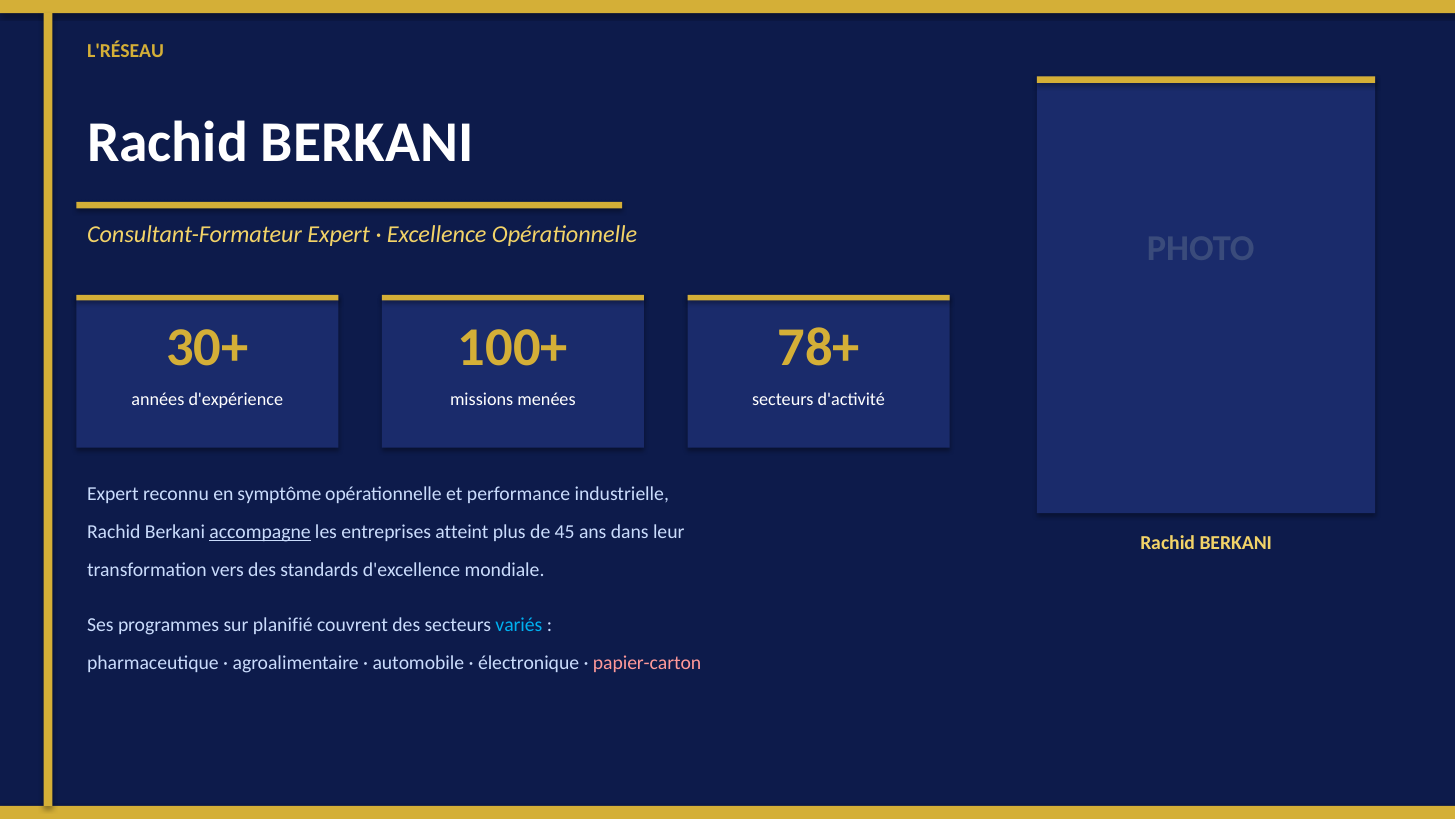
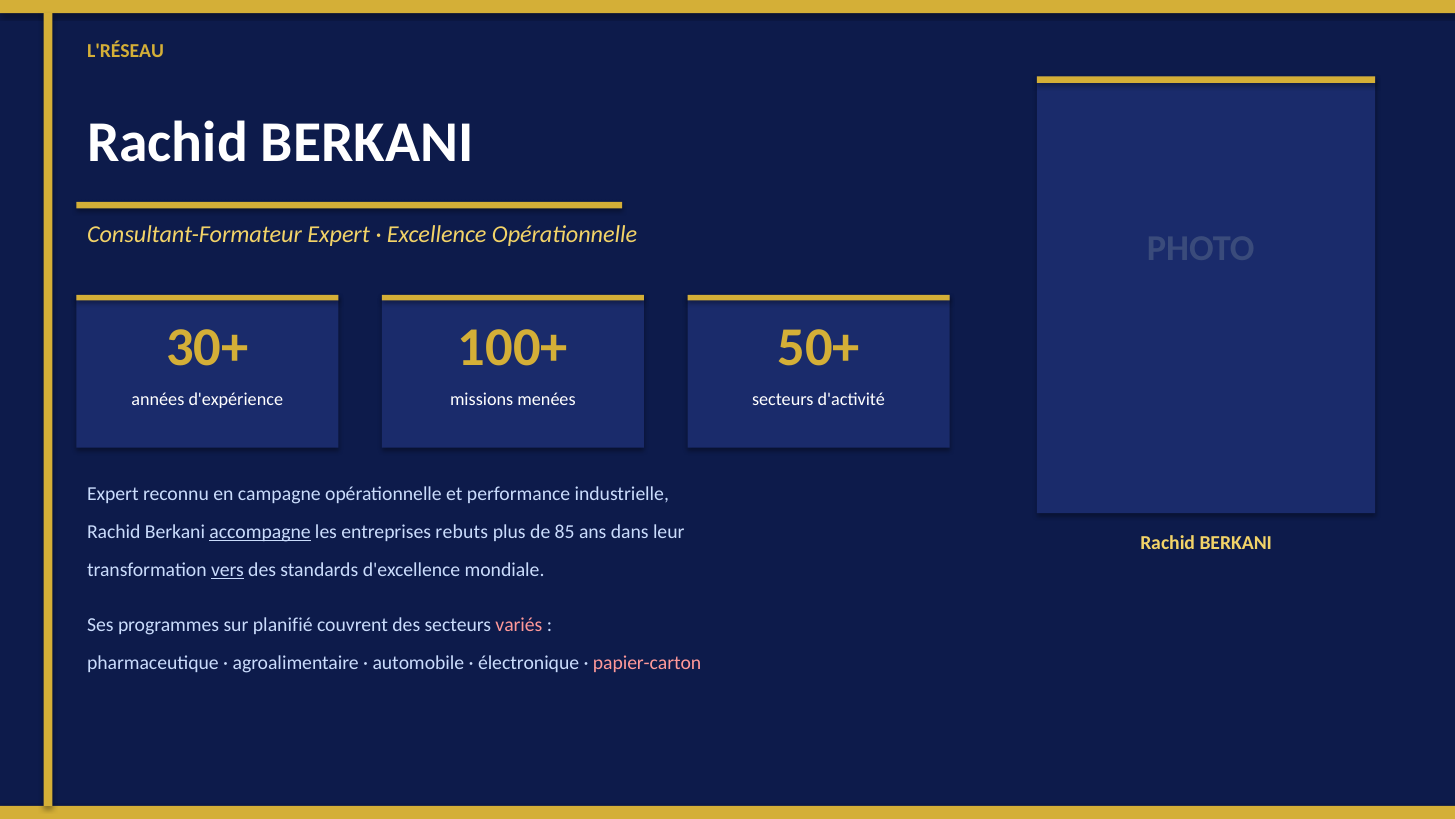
78+: 78+ -> 50+ (819, 348)
symptôme: symptôme -> campagne (279, 493)
atteint: atteint -> rebuts (462, 532)
45: 45 -> 85 (565, 532)
vers underline: none -> present (227, 570)
variés colour: light blue -> pink (519, 624)
